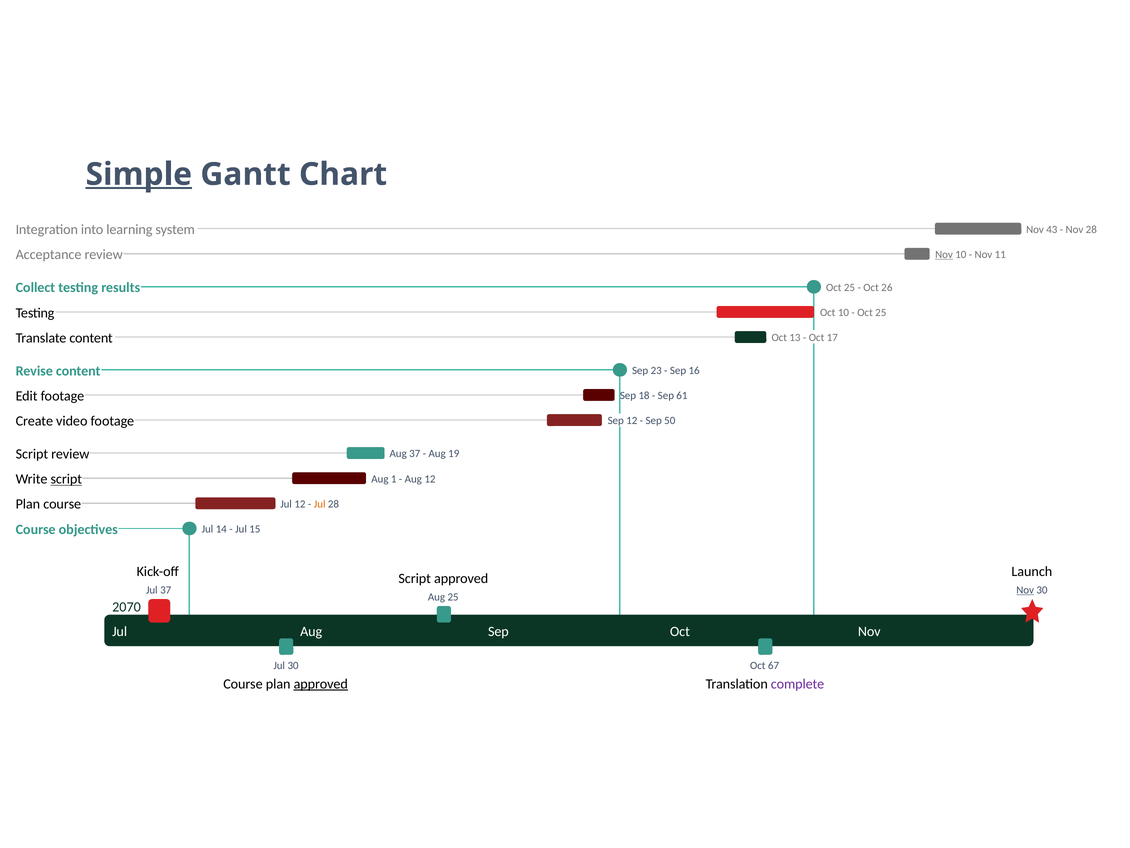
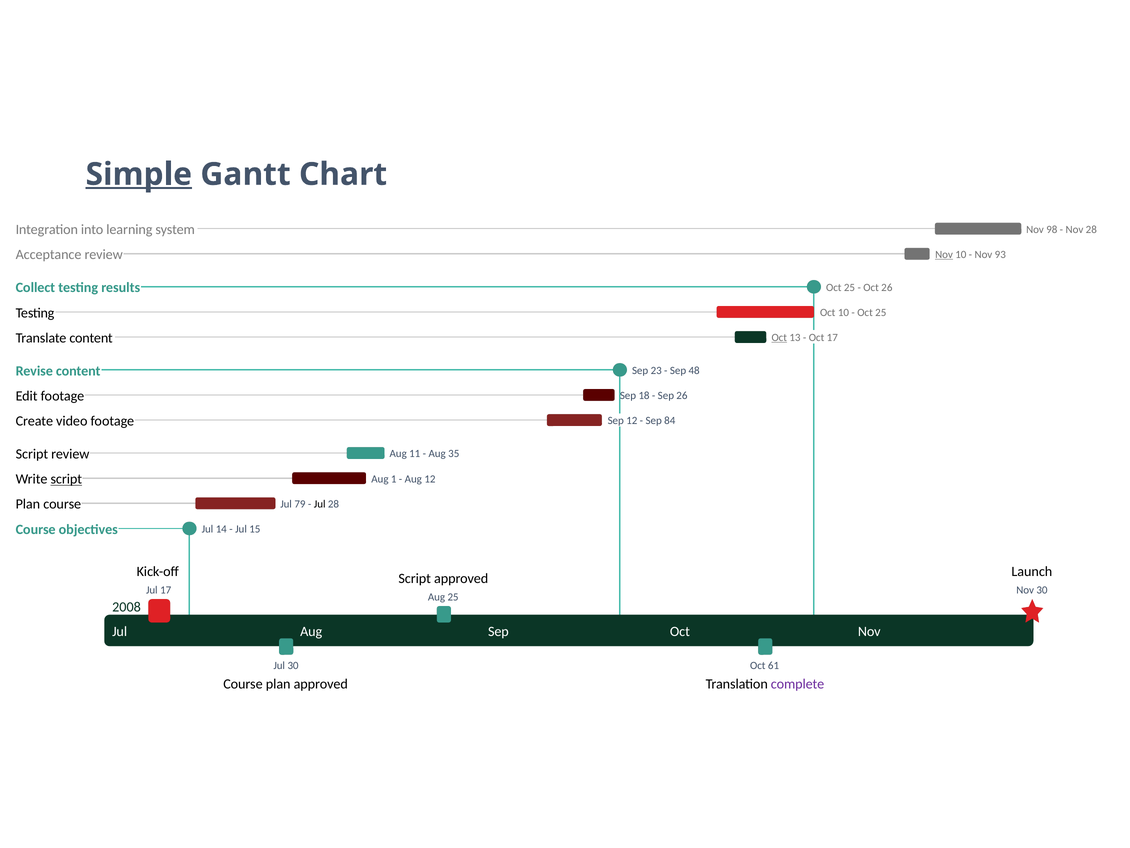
43: 43 -> 98 (1052, 229)
11: 11 -> 93 (1000, 254)
Oct underline: none -> present (779, 337)
16: 16 -> 48 (694, 370)
Sep 61: 61 -> 26 (682, 396)
50: 50 -> 84 (670, 421)
Aug 37: 37 -> 11 (415, 454)
19: 19 -> 35 (454, 454)
Jul 12: 12 -> 79 (300, 504)
Jul colour: orange -> black (320, 504)
Jul 37: 37 -> 17 (166, 590)
Nov underline: present -> none (1025, 590)
2070: 2070 -> 2008 (127, 607)
67: 67 -> 61 (774, 665)
approved underline: present -> none (321, 684)
